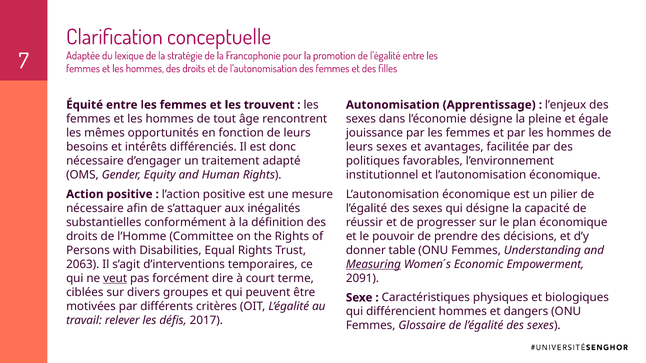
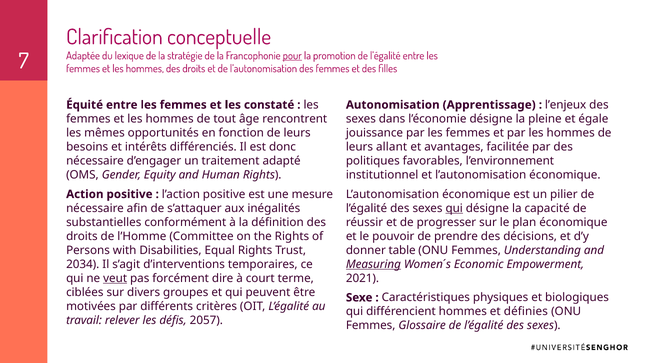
pour underline: none -> present (292, 56)
trouvent: trouvent -> constaté (269, 105)
leurs sexes: sexes -> allant (392, 147)
qui underline: none -> present (454, 208)
2063: 2063 -> 2034 (83, 264)
2091: 2091 -> 2021 (362, 279)
dangers: dangers -> définies (526, 312)
2017: 2017 -> 2057 (206, 321)
